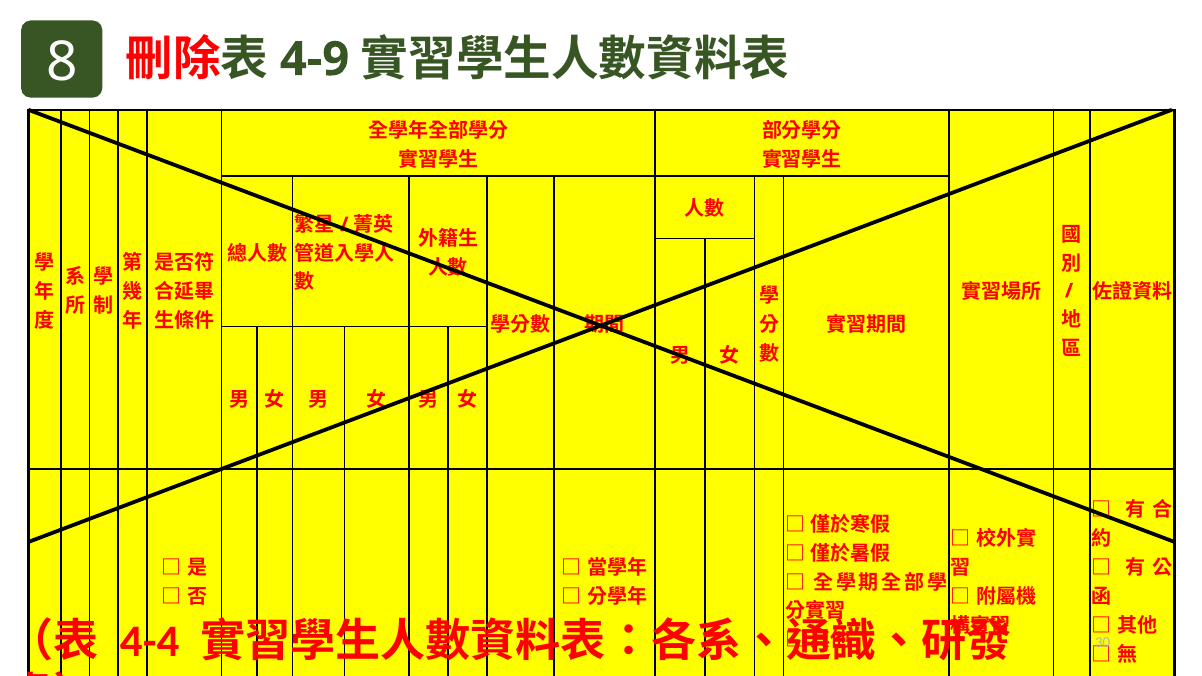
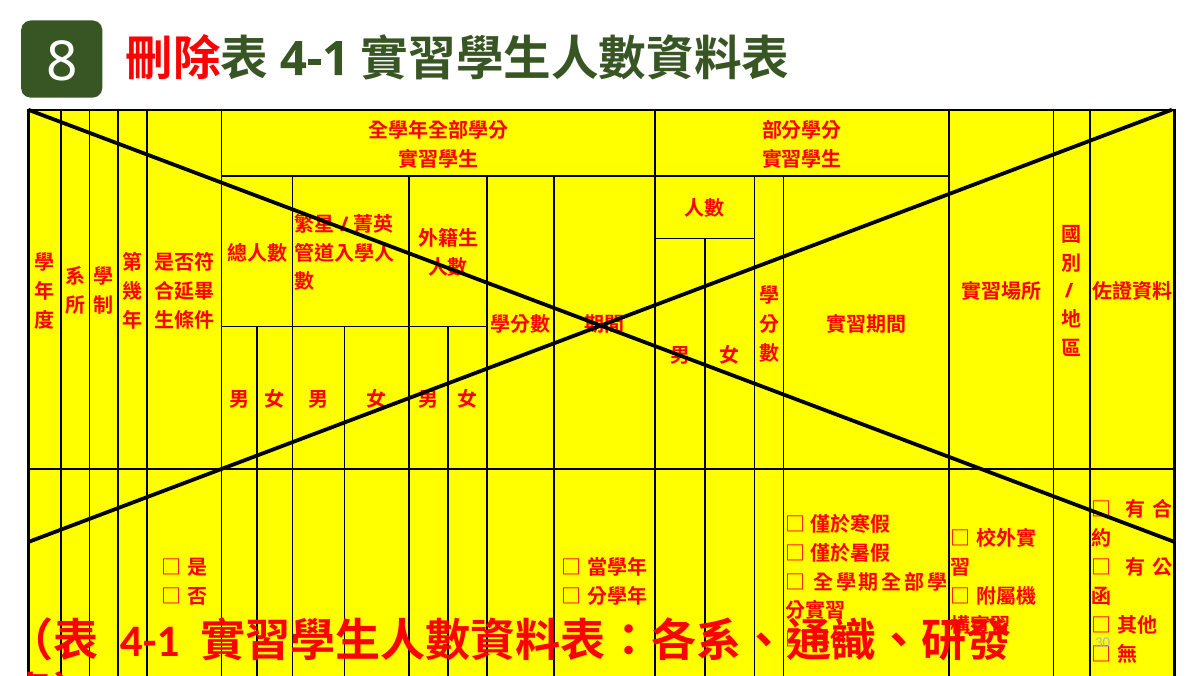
4-9: 4-9 -> 4-1 (315, 59)
4-4: 4-4 -> 4-1 (150, 642)
